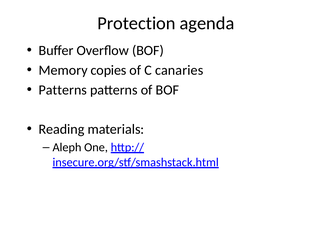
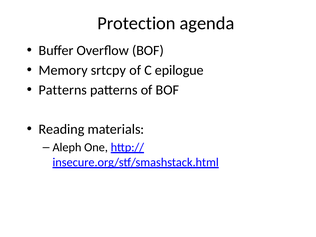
copies: copies -> srtcpy (108, 70)
canaries: canaries -> epilogue (179, 70)
